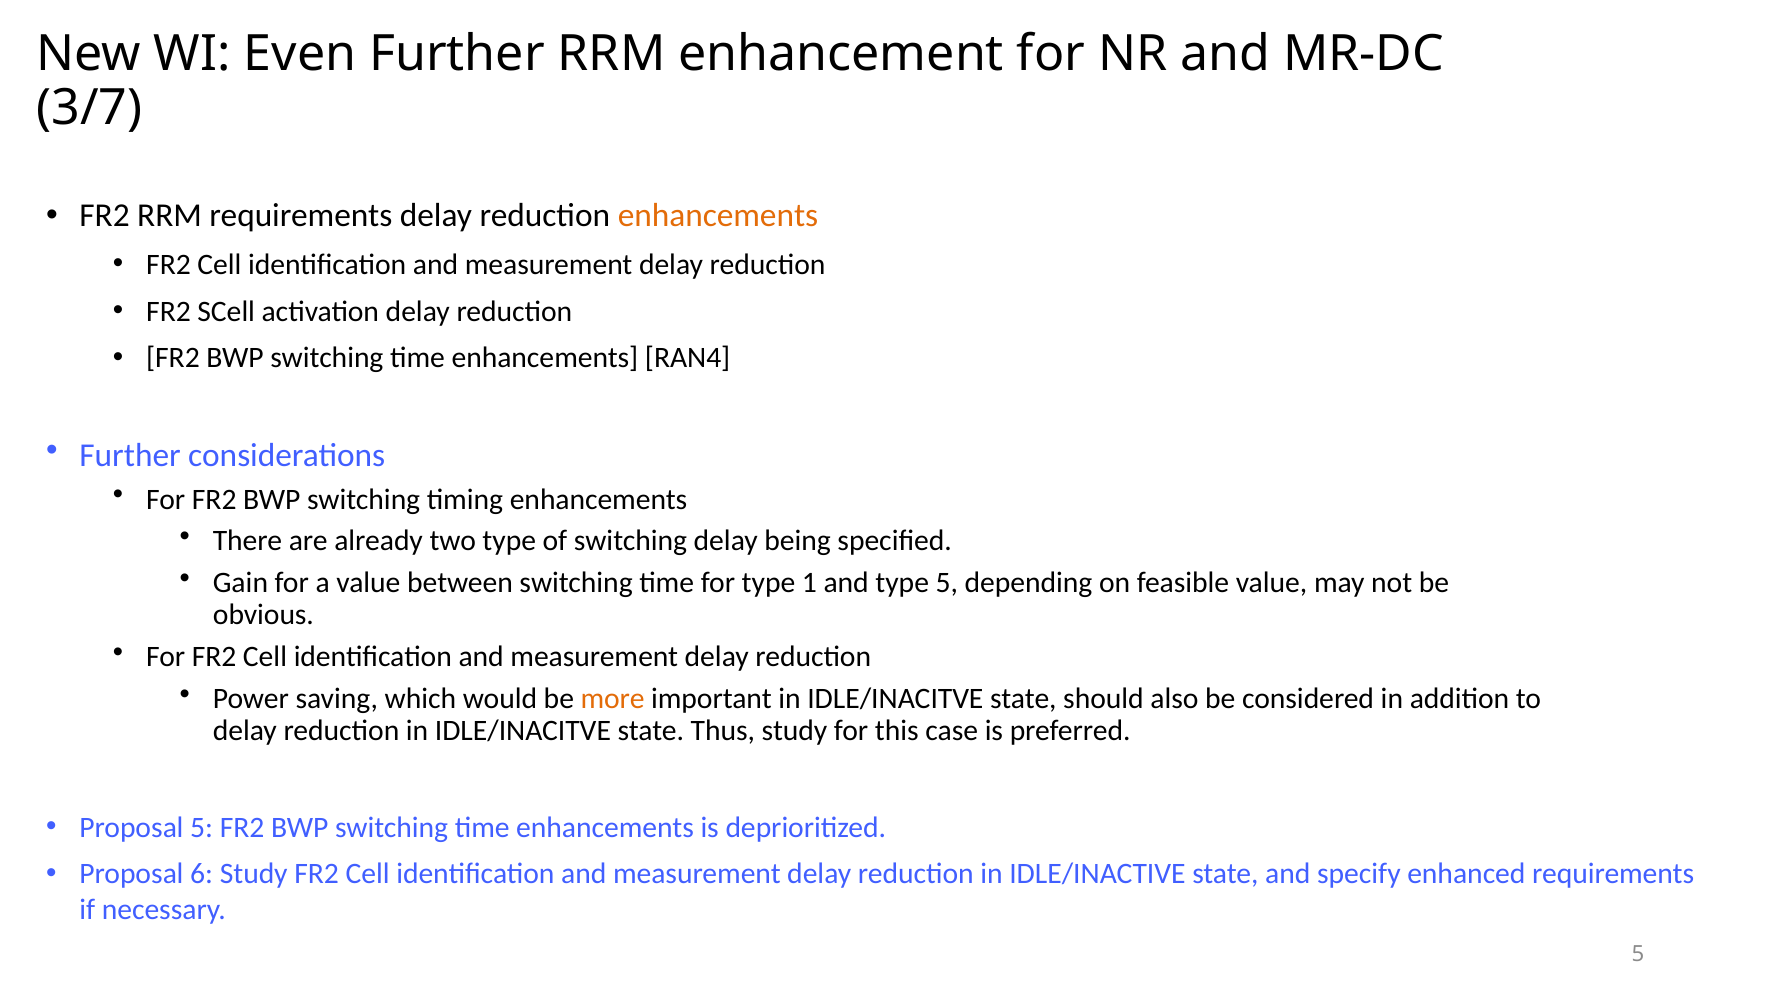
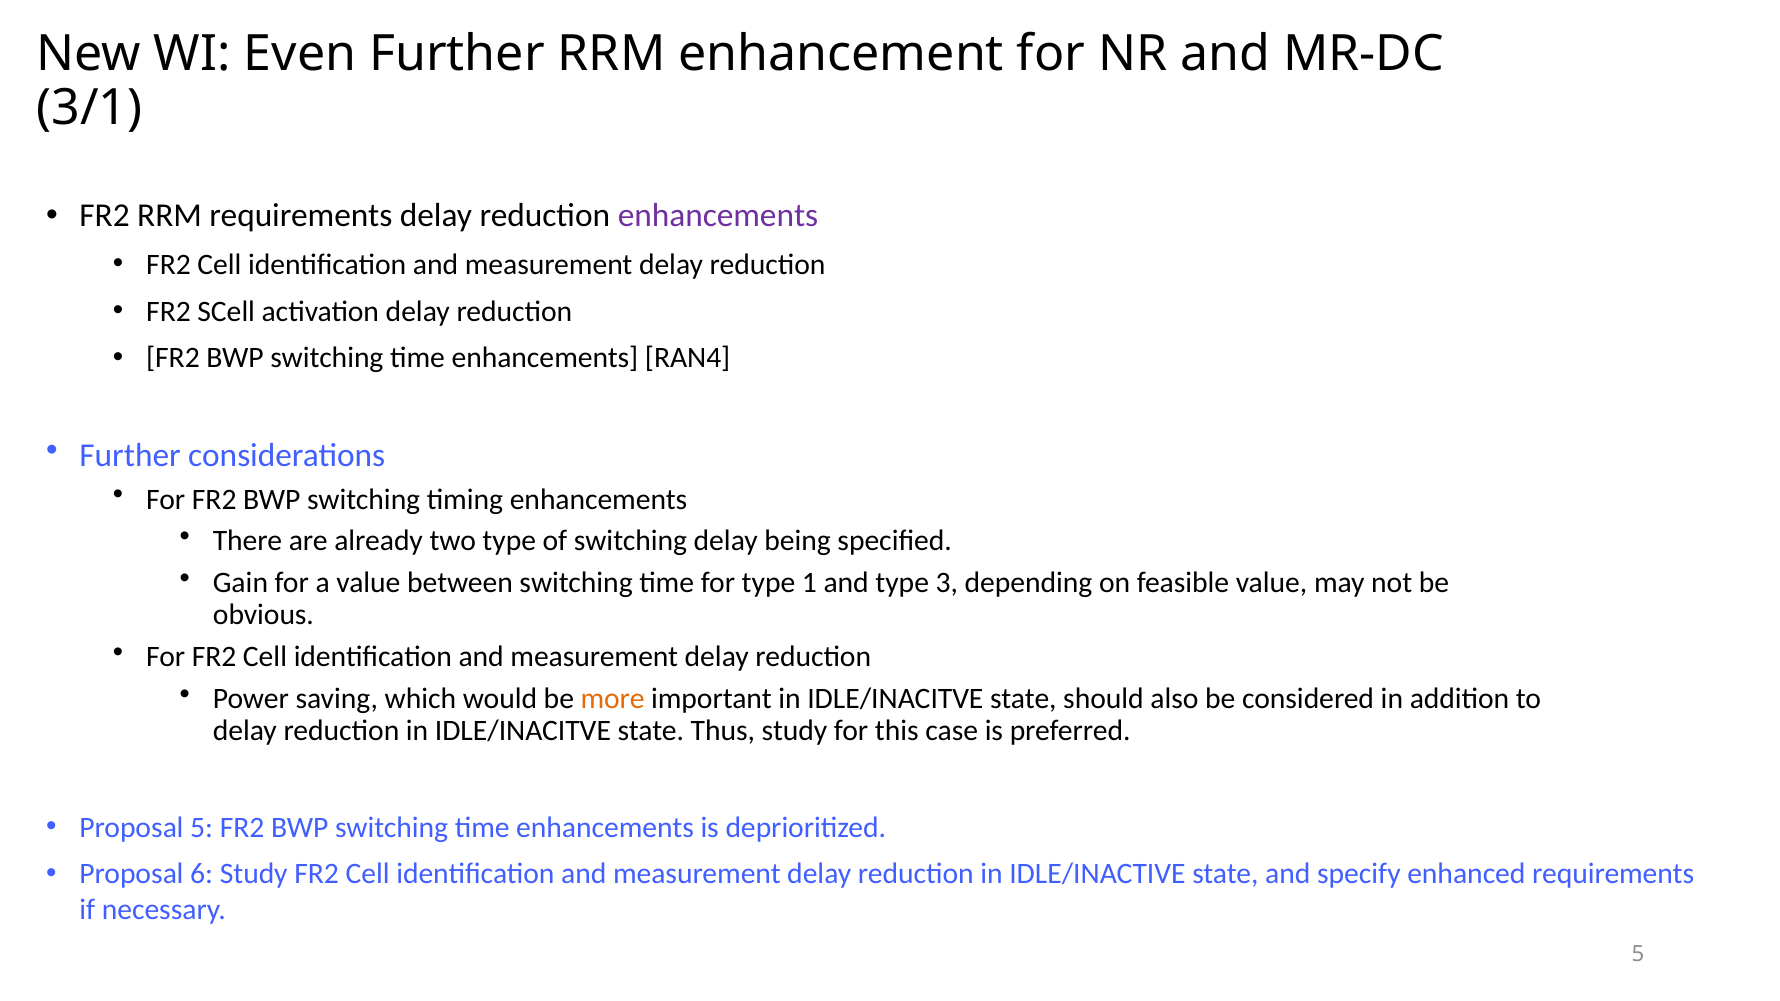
3/7: 3/7 -> 3/1 (89, 108)
enhancements colour: orange -> purple (718, 216)
type 5: 5 -> 3 (947, 583)
